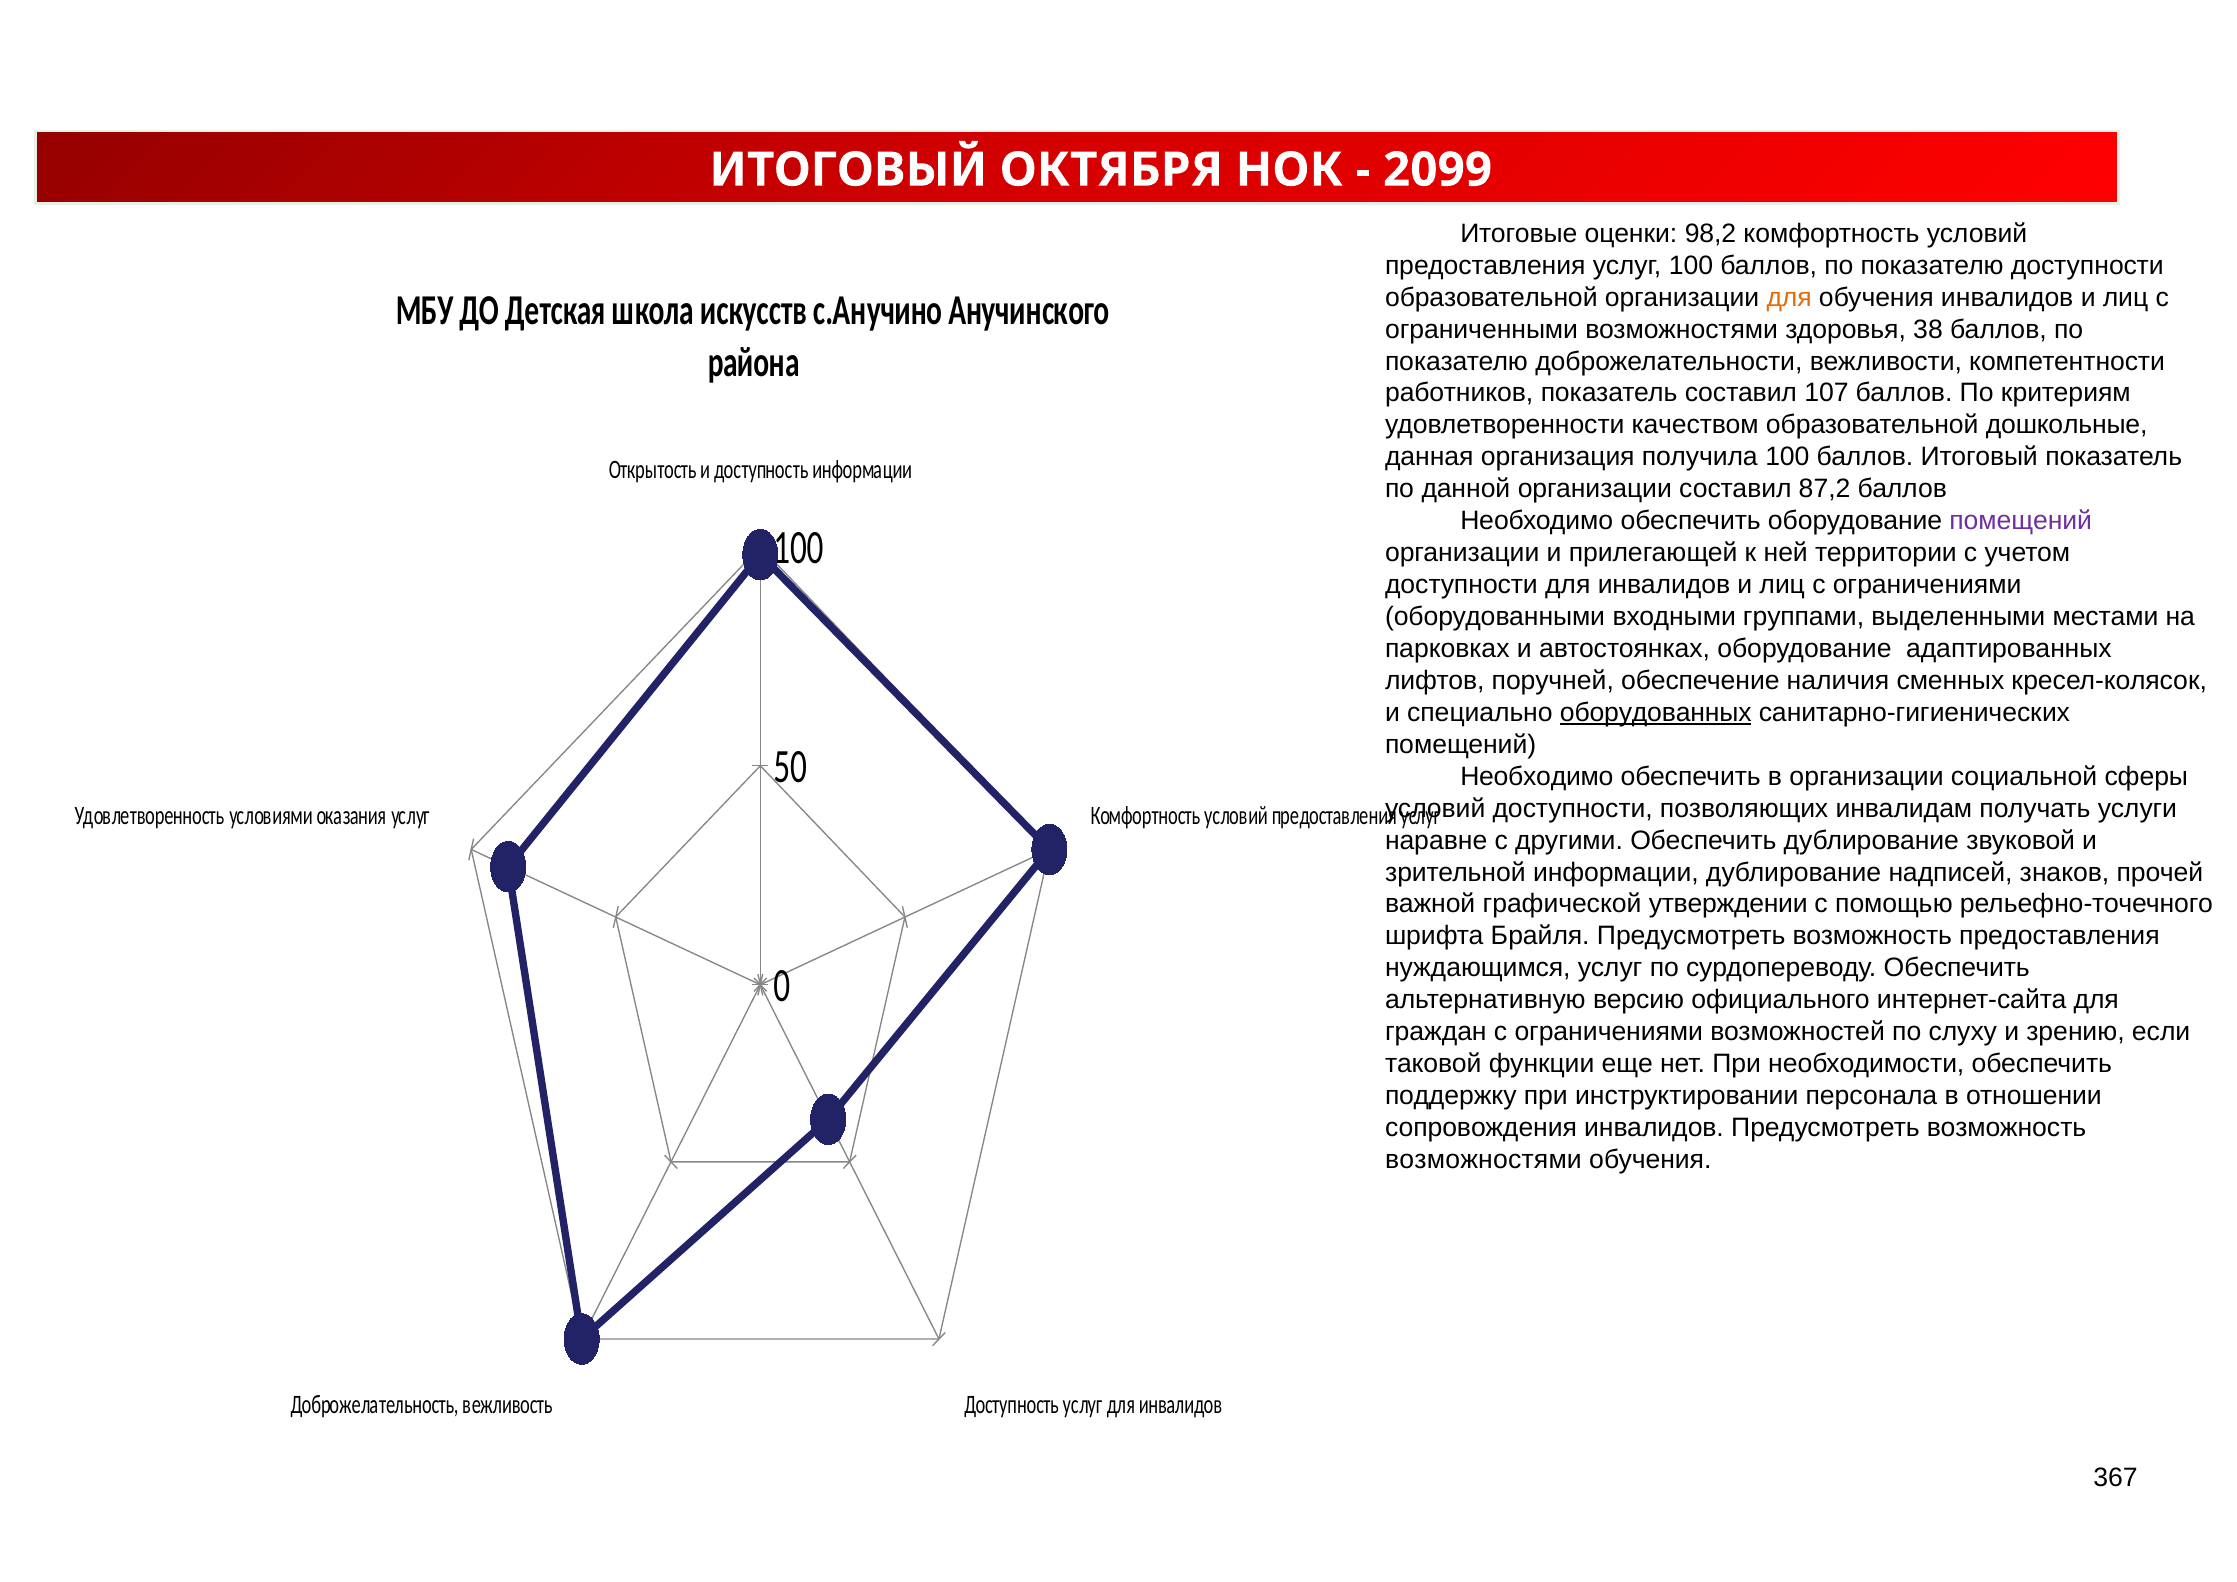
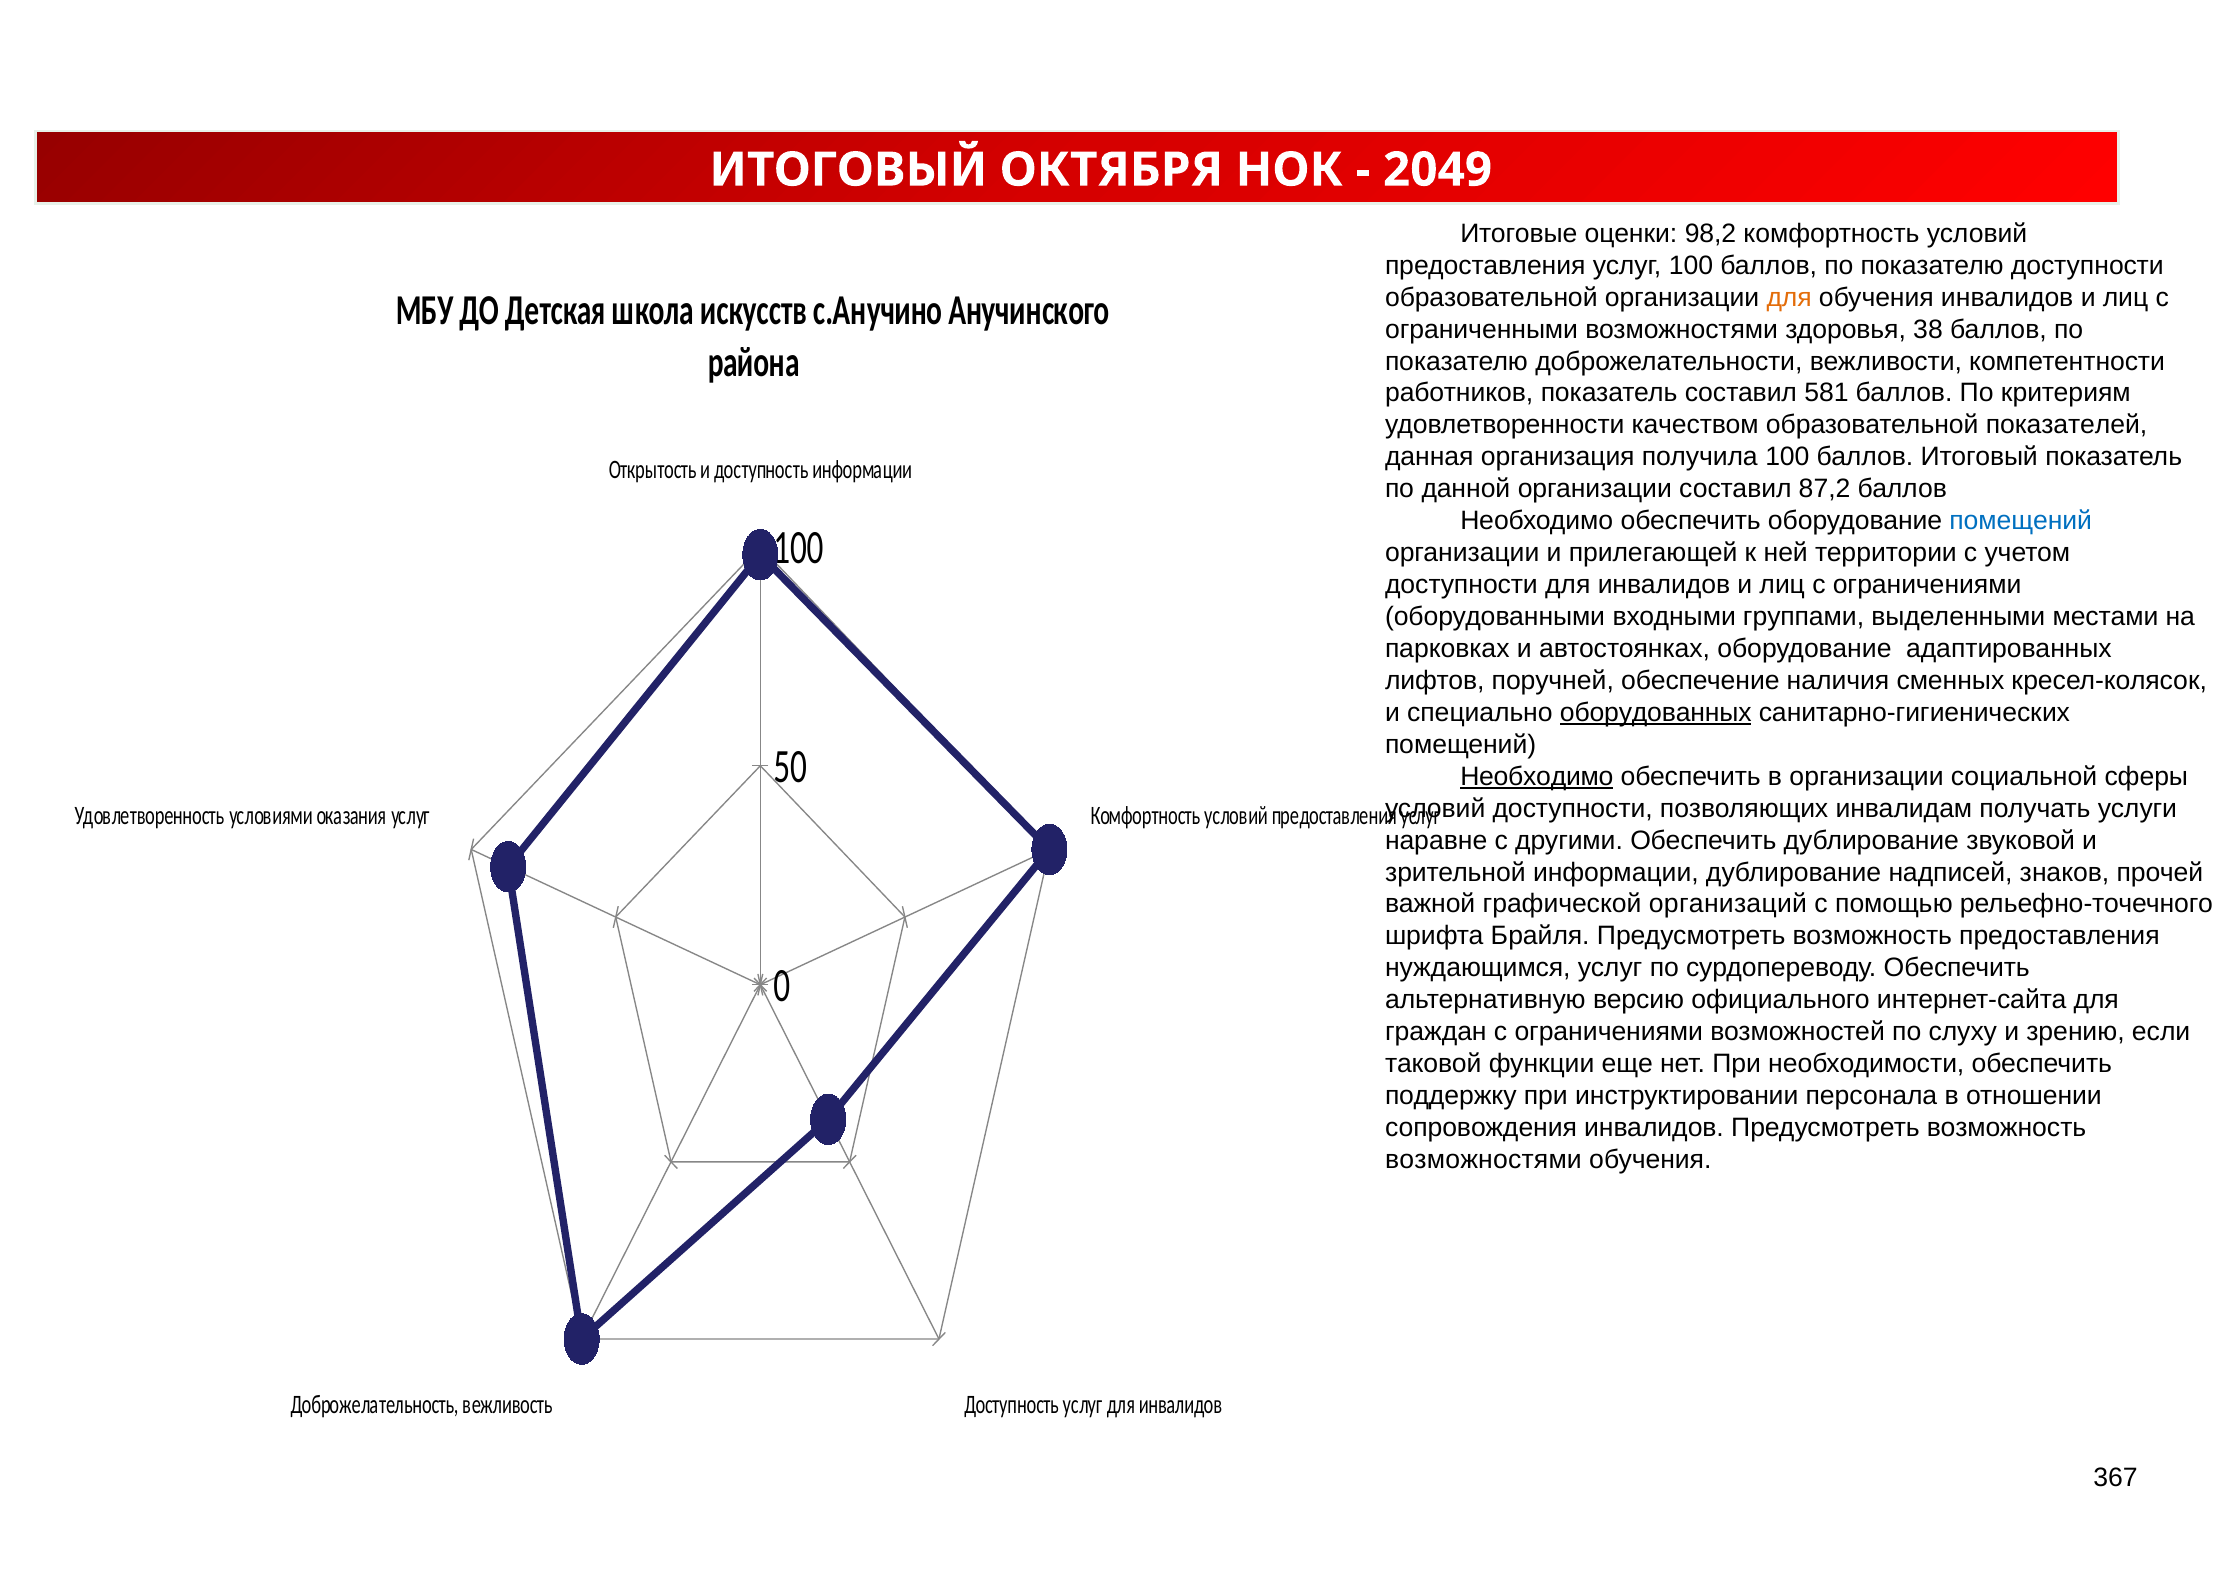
2099: 2099 -> 2049 (1438, 170)
107: 107 -> 581 (1826, 393)
дошкольные: дошкольные -> показателей (2067, 425)
помещений colour: purple -> blue (2021, 521)
Необходимо underline: none -> present (1537, 776)
утверждении: утверждении -> организаций (1728, 904)
